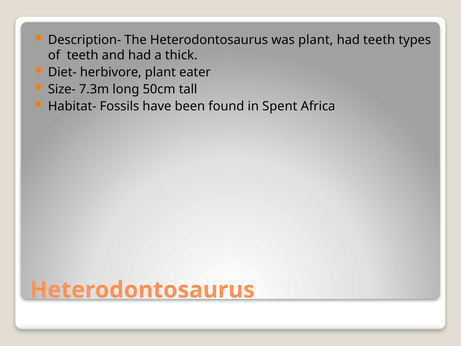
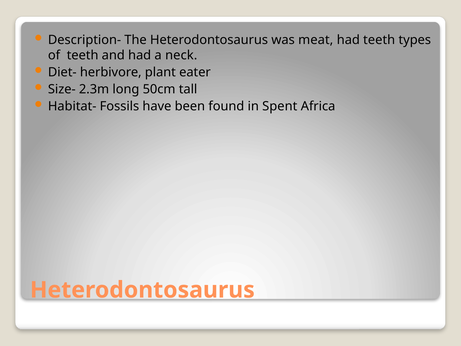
was plant: plant -> meat (316, 40)
thick: thick -> neck (181, 55)
7.3m: 7.3m -> 2.3m (94, 89)
